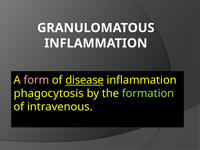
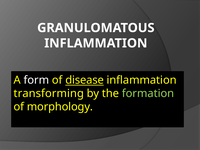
form colour: pink -> white (36, 80)
phagocytosis: phagocytosis -> transforming (49, 93)
intravenous: intravenous -> morphology (60, 107)
